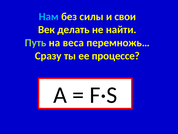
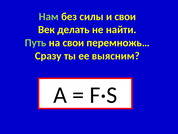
Нам colour: light blue -> light green (49, 17)
на веса: веса -> свои (73, 43)
процессе: процессе -> выясним (116, 56)
